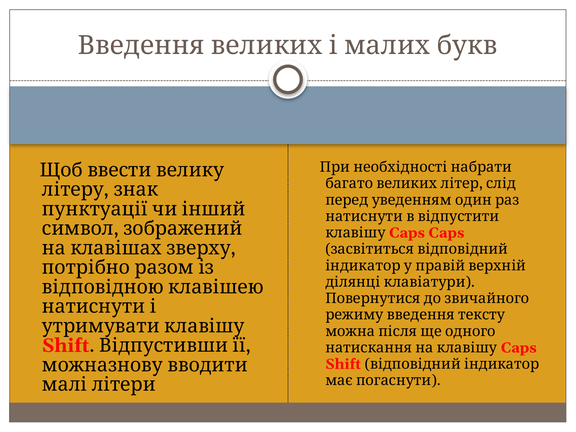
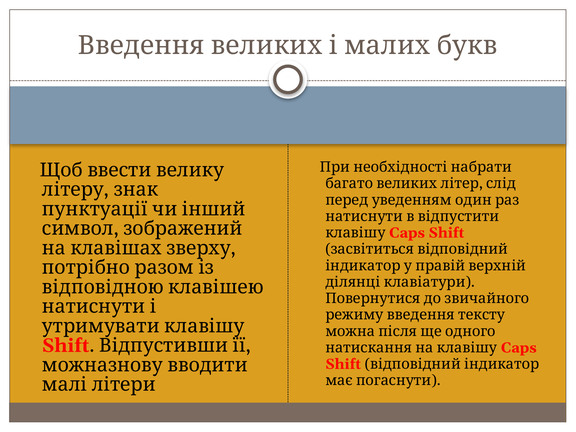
Caps: Caps -> Shift (446, 233)
